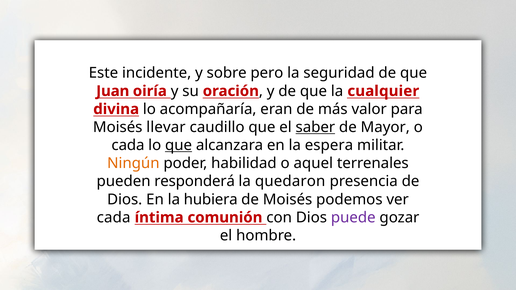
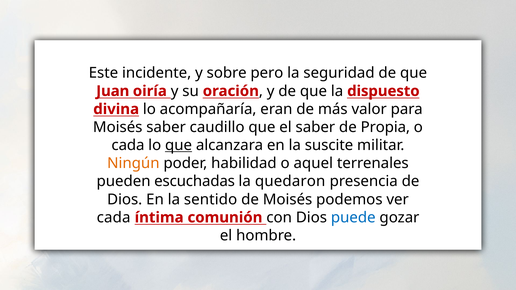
cualquier: cualquier -> dispuesto (383, 91)
Moisés llevar: llevar -> saber (166, 127)
saber underline: present -> none (315, 127)
Mayor: Mayor -> Propia (385, 127)
espera: espera -> suscite (329, 145)
responderá: responderá -> escuchadas (195, 182)
hubiera: hubiera -> sentido (211, 200)
puede colour: purple -> blue (353, 218)
